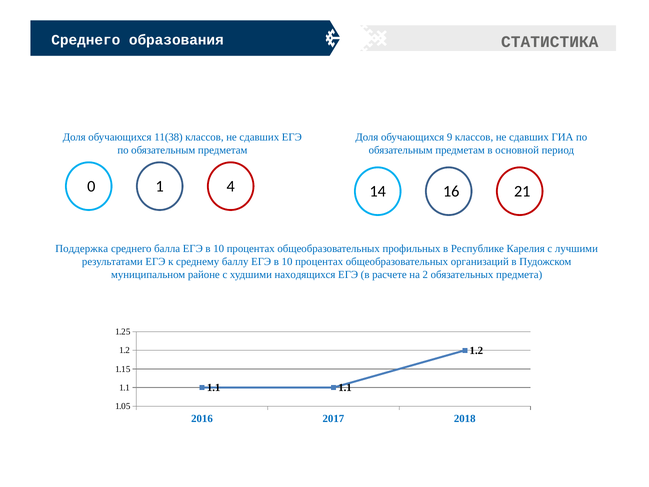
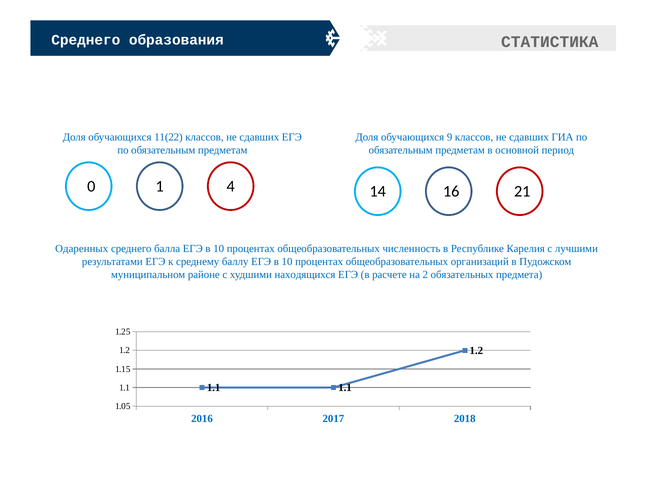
11(38: 11(38 -> 11(22 (168, 137)
Поддержка: Поддержка -> Одаренных (82, 249)
профильных: профильных -> численность (411, 249)
